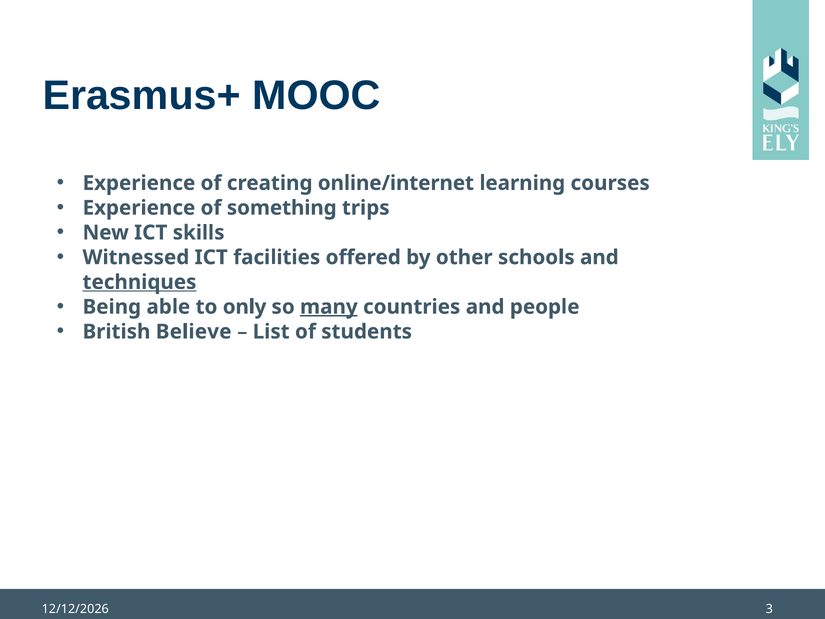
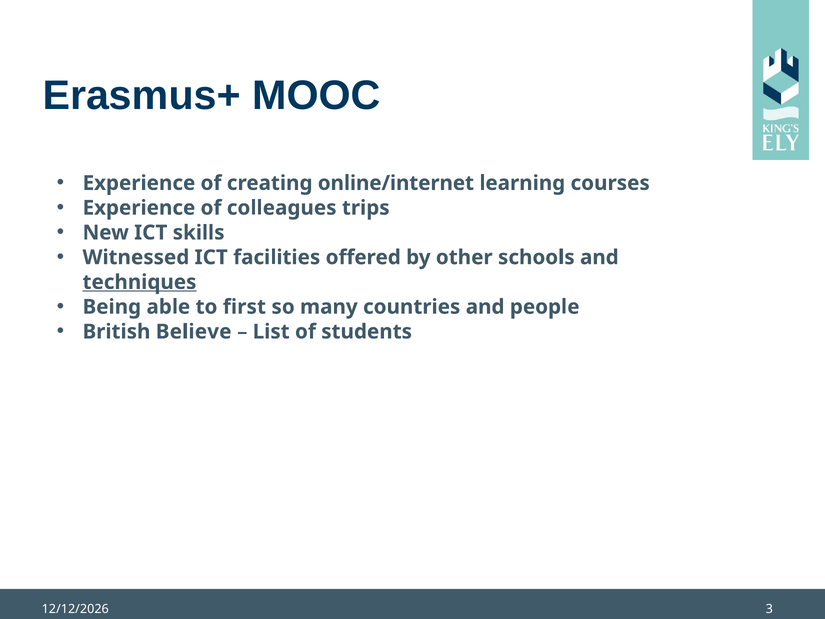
something: something -> colleagues (282, 208)
only: only -> first (244, 307)
many underline: present -> none (329, 307)
